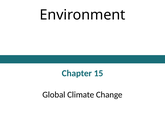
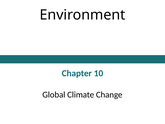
15: 15 -> 10 (99, 73)
